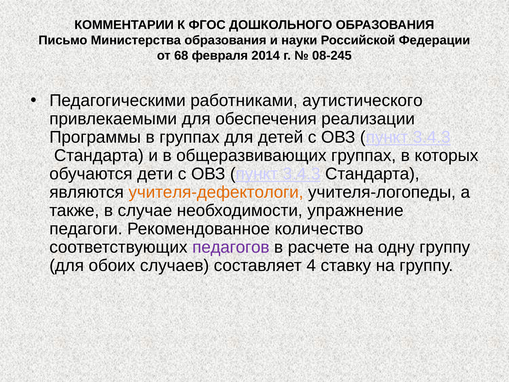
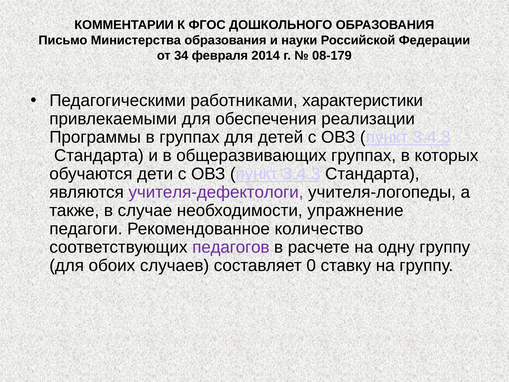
68: 68 -> 34 (181, 56)
08-245: 08-245 -> 08-179 (332, 56)
аутистического: аутистического -> характеристики (363, 101)
учителя-дефектологи colour: orange -> purple (216, 192)
4: 4 -> 0 (311, 265)
